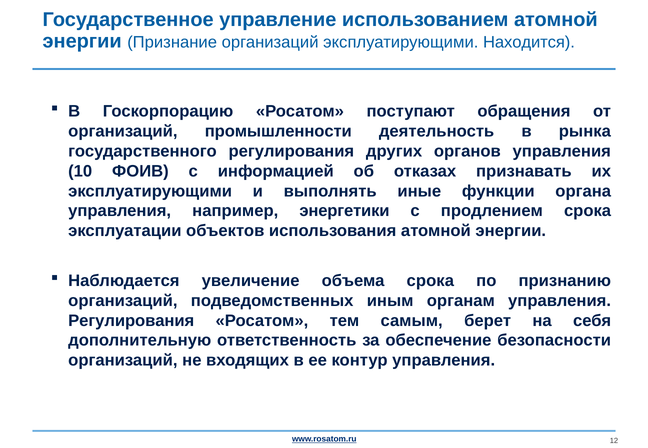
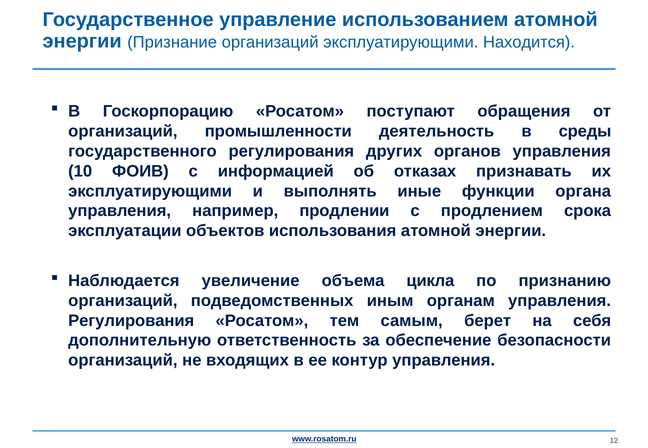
рынка: рынка -> среды (585, 131)
энергетики: энергетики -> продлении (344, 211)
объема срока: срока -> цикла (430, 281)
